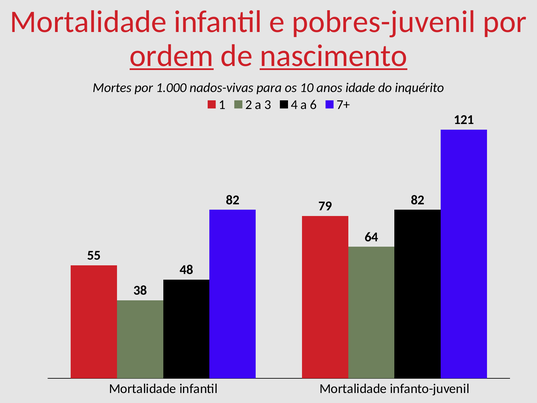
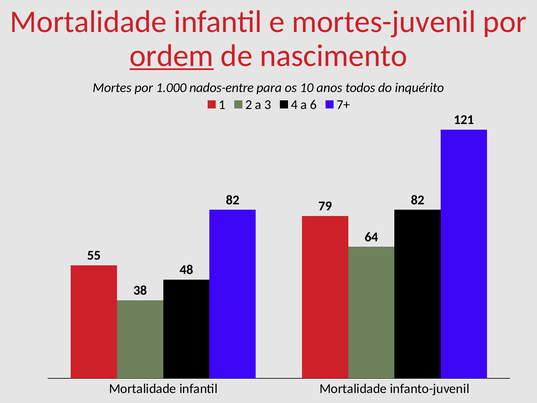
pobres-juvenil: pobres-juvenil -> mortes-juvenil (384, 22)
nascimento underline: present -> none (334, 56)
nados-vivas: nados-vivas -> nados-entre (222, 88)
idade: idade -> todos (360, 88)
